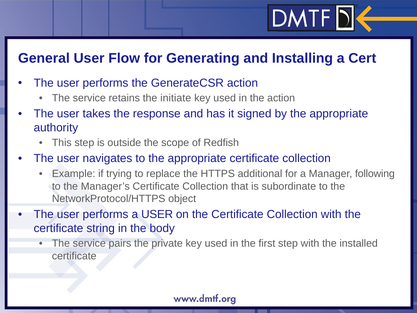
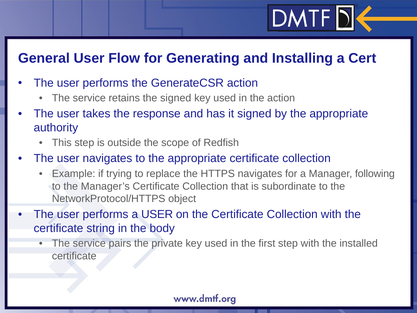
the initiate: initiate -> signed (176, 98)
HTTPS additional: additional -> navigates (260, 174)
